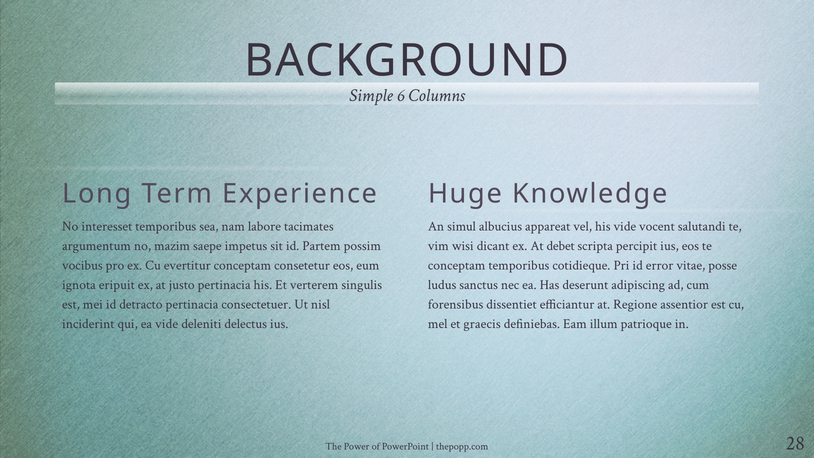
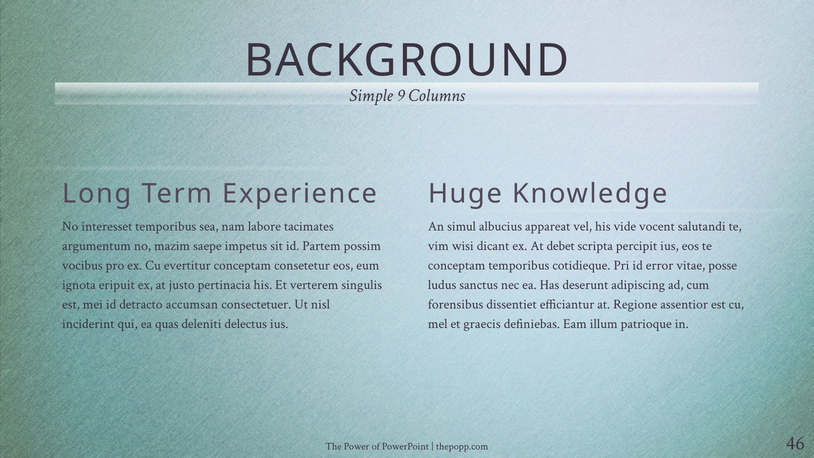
6: 6 -> 9 (401, 95)
detracto pertinacia: pertinacia -> accumsan (192, 304)
ea vide: vide -> quas (167, 324)
28: 28 -> 46 (795, 443)
